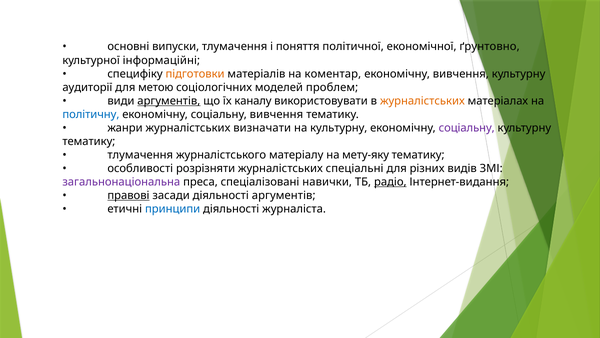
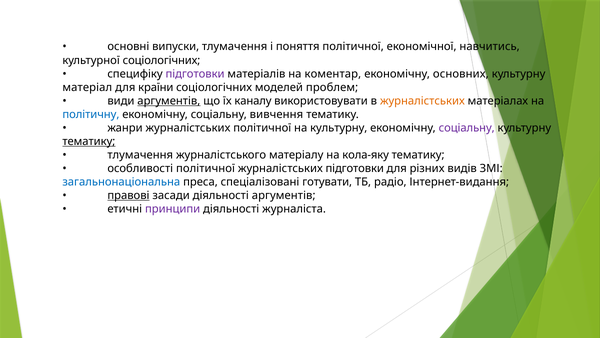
ґрунтовно: ґрунтовно -> навчитись (490, 47)
культурної інформаційні: інформаційні -> соціологічних (162, 60)
підготовки colour: orange -> purple (195, 74)
економічну вивчення: вивчення -> основних (461, 74)
аудиторії: аудиторії -> матеріал (87, 87)
метою: метою -> країни (156, 87)
журналістських визначати: визначати -> політичної (262, 128)
тематику underline: none -> present (89, 141)
мету-яку: мету-яку -> кола-яку (366, 155)
особливості розрізняти: розрізняти -> політичної (206, 168)
журналістських спеціальні: спеціальні -> підготовки (355, 168)
загальнонаціональна colour: purple -> blue (121, 182)
навички: навички -> готувати (327, 182)
радіо underline: present -> none (390, 182)
принципи colour: blue -> purple (173, 209)
